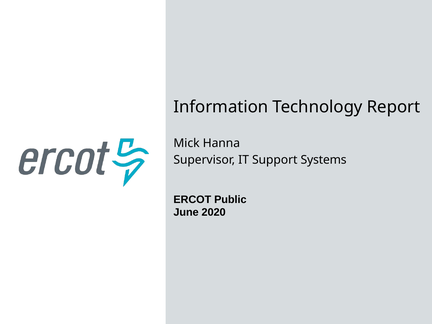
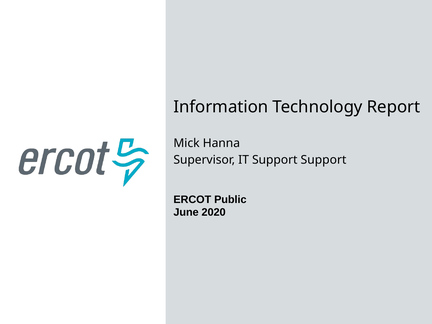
Support Systems: Systems -> Support (323, 160)
